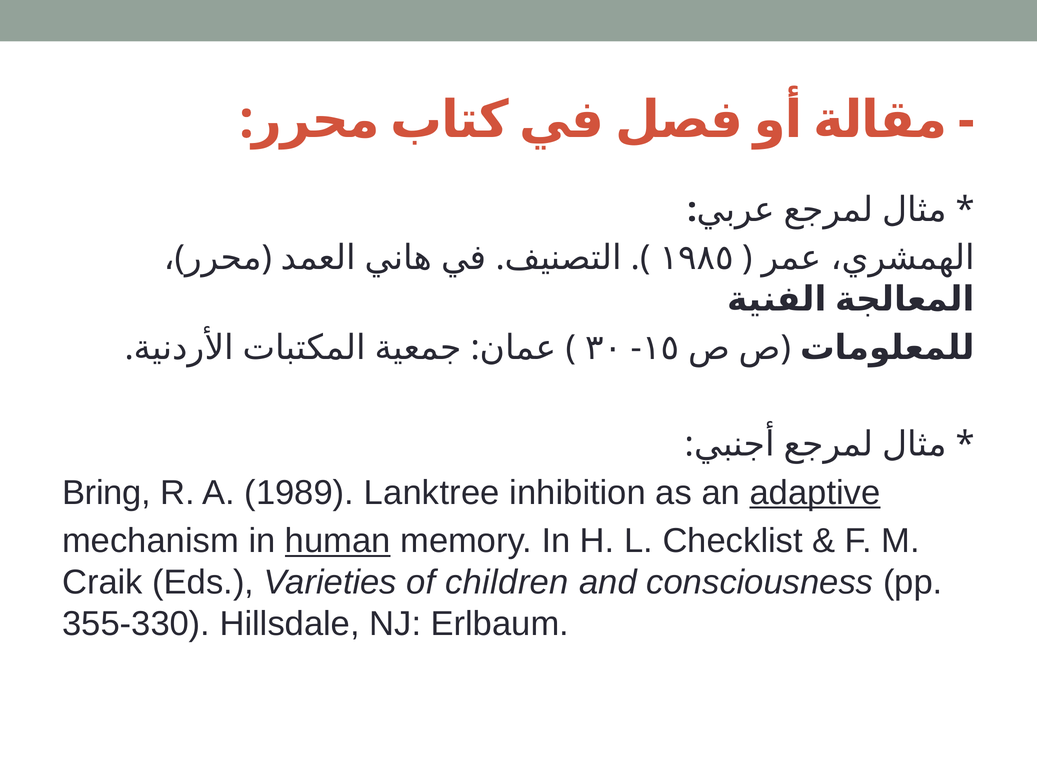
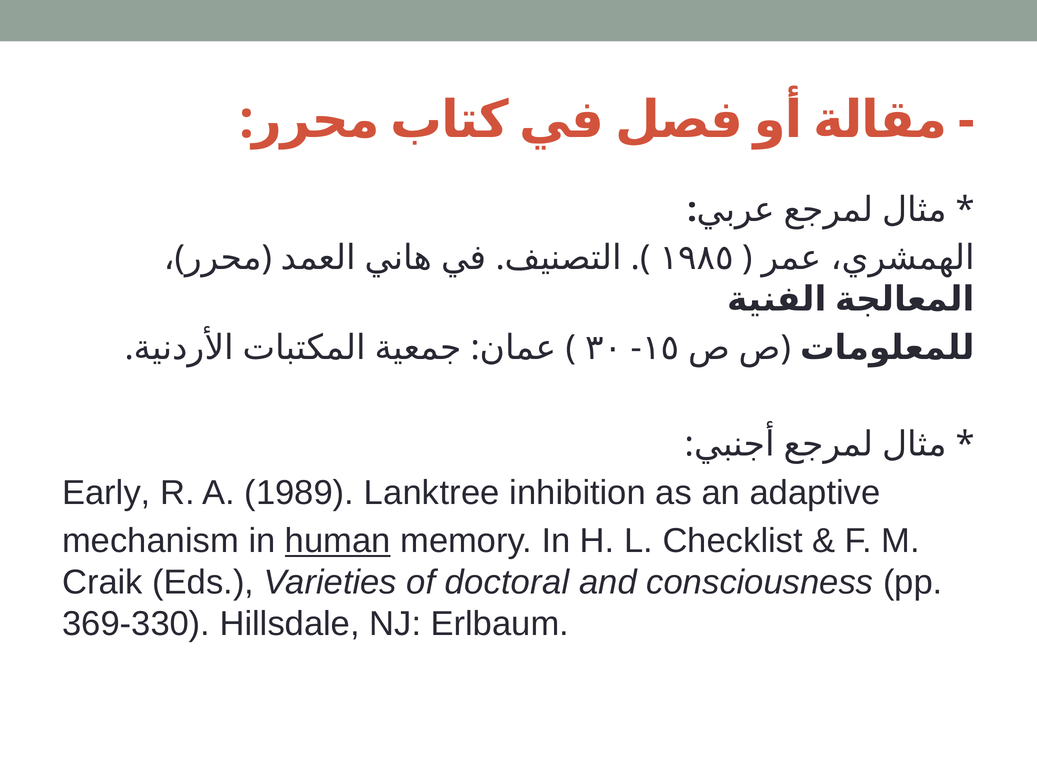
Bring: Bring -> Early (106, 493)
adaptive underline: present -> none (815, 493)
children: children -> doctoral (507, 583)
355-330: 355-330 -> 369-330 (136, 625)
